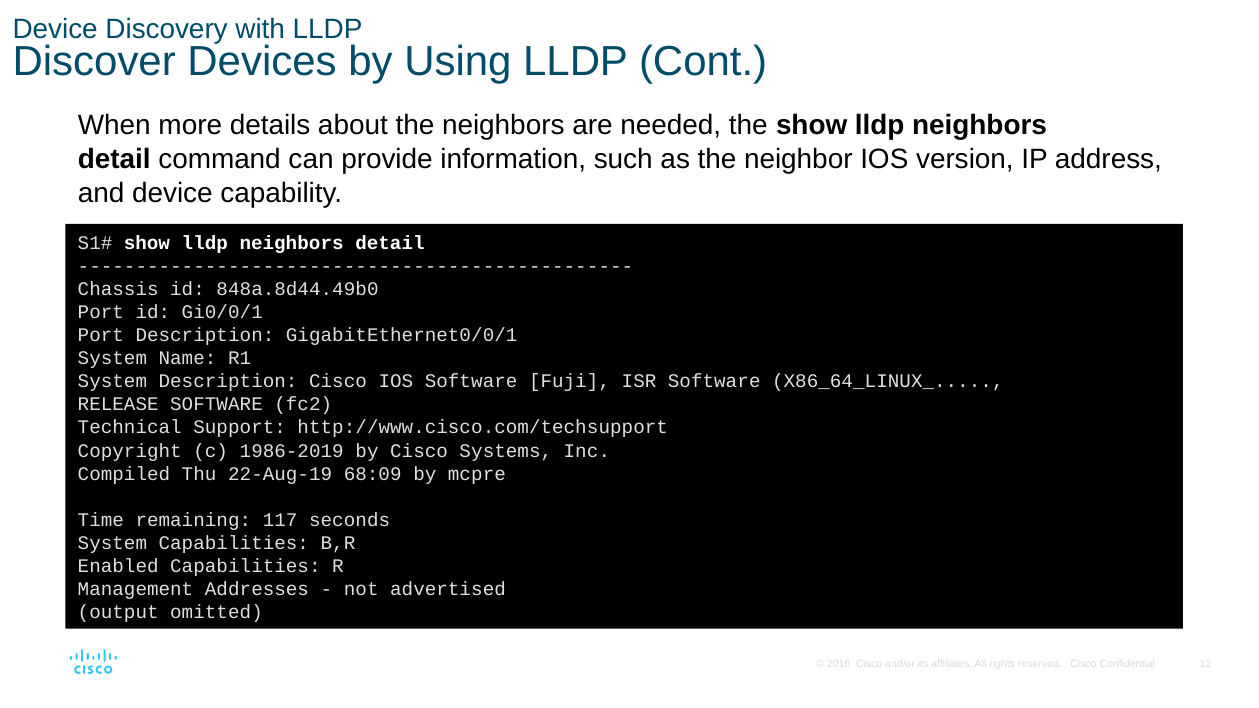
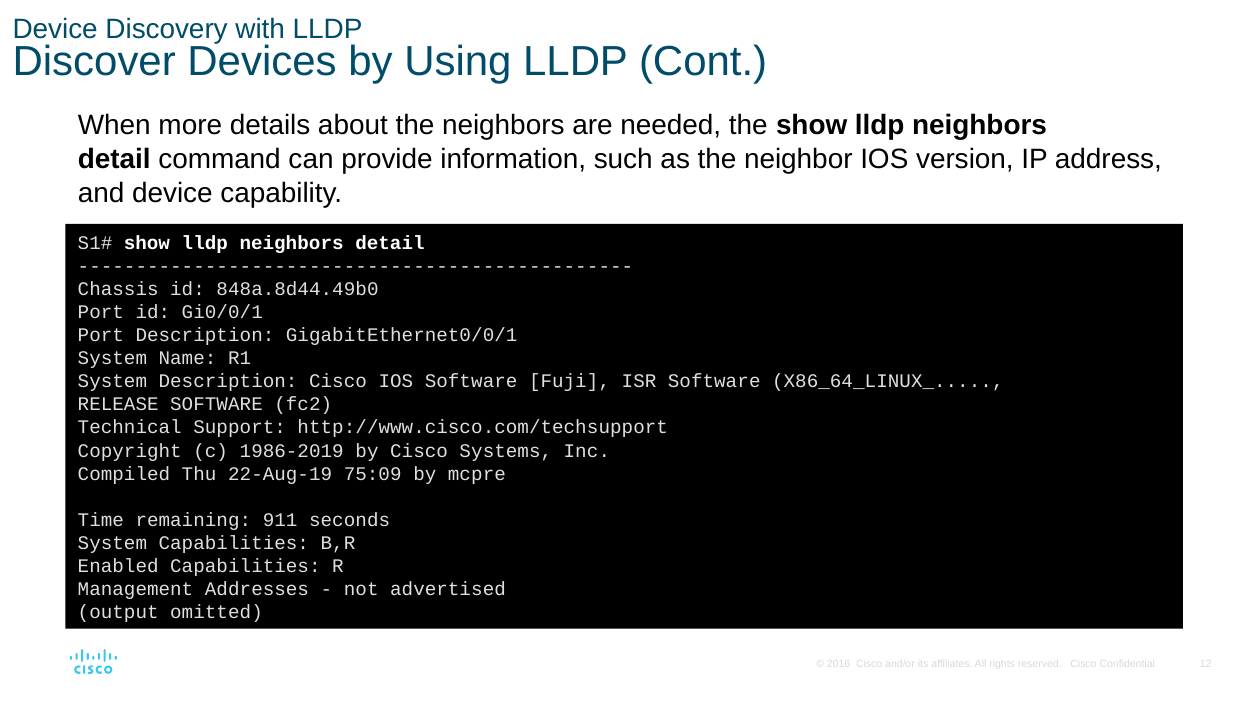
68:09: 68:09 -> 75:09 (373, 474)
117: 117 -> 911 (280, 520)
